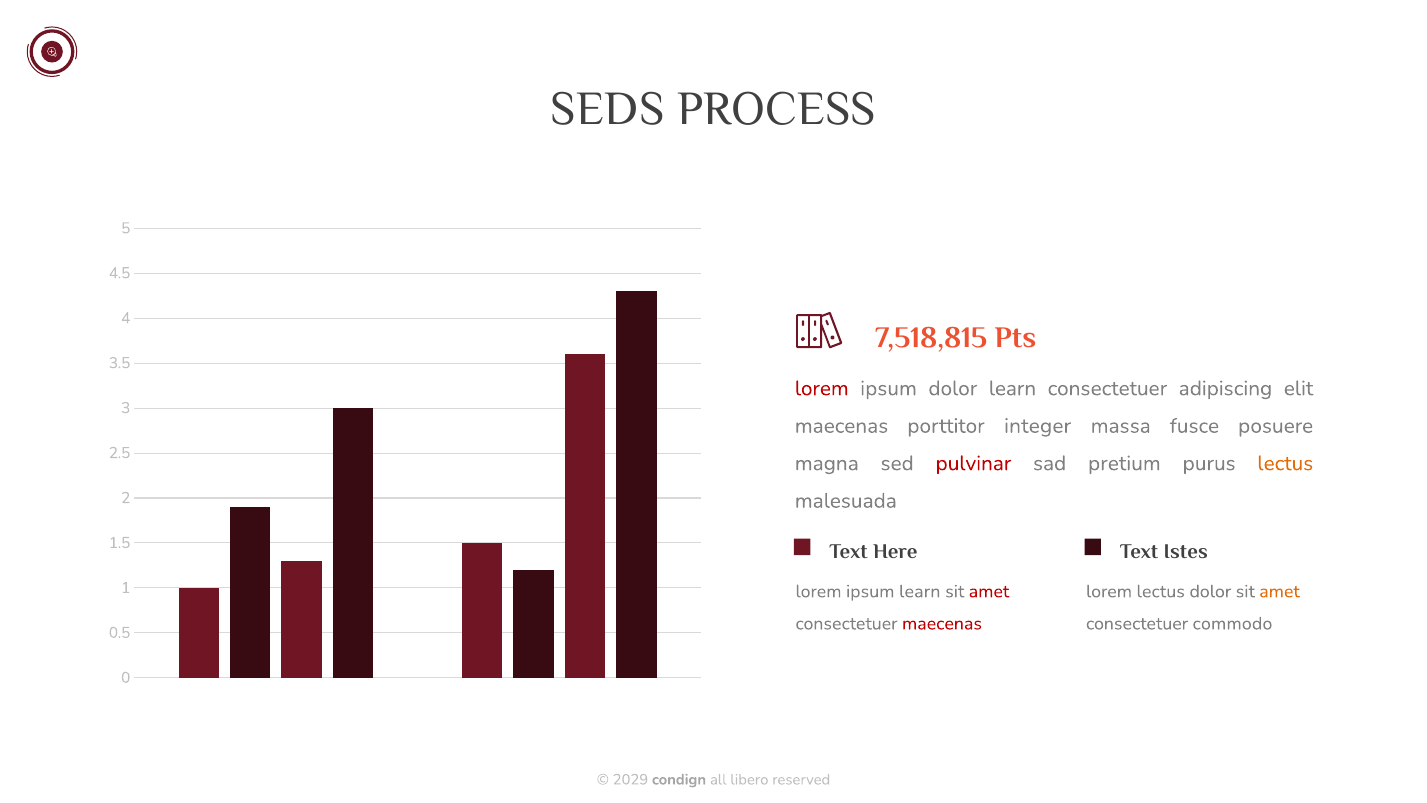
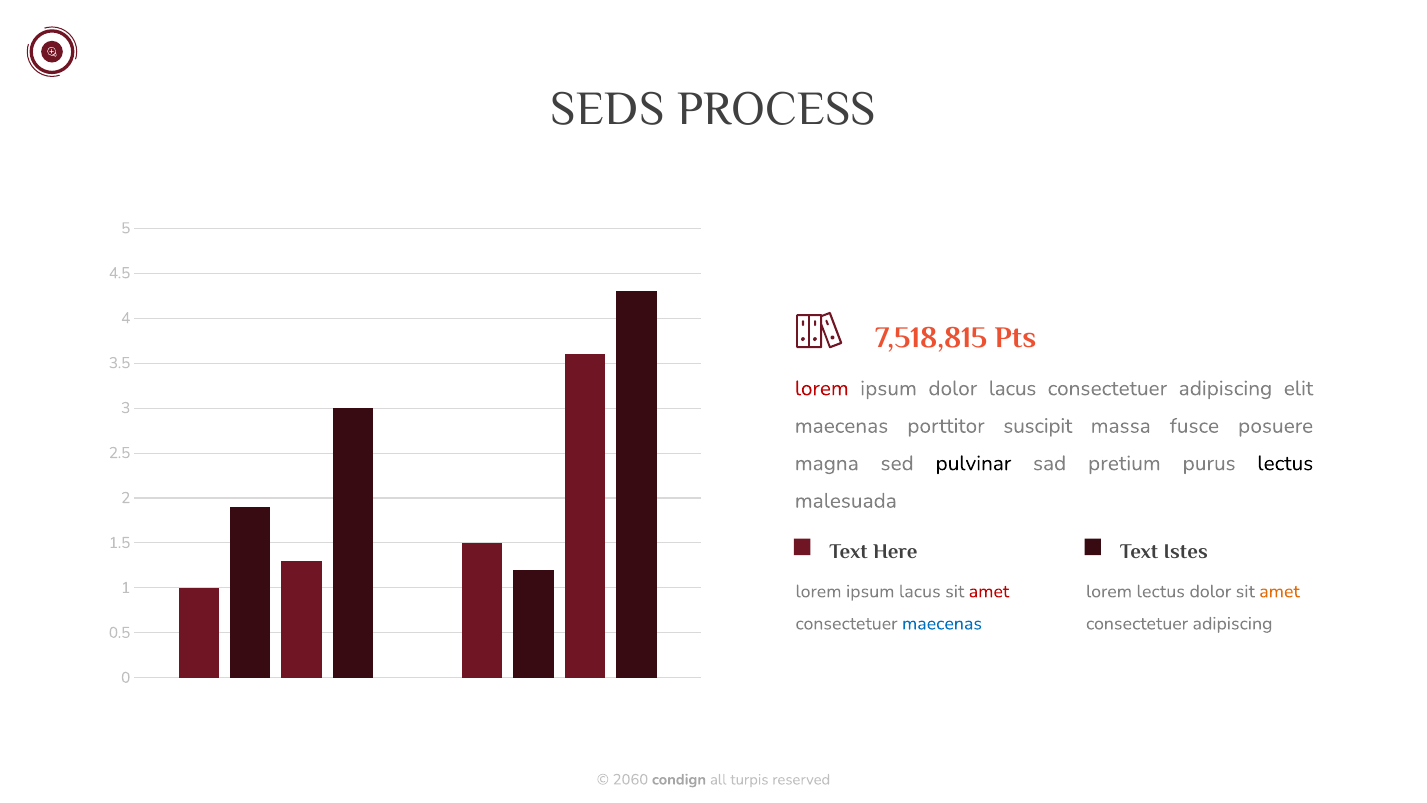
dolor learn: learn -> lacus (1013, 388)
integer: integer -> suscipit (1038, 426)
pulvinar colour: red -> black (973, 463)
lectus colour: orange -> black (1285, 463)
ipsum learn: learn -> lacus (920, 591)
maecenas colour: red -> blue (942, 623)
commodo: commodo -> adipiscing (1233, 623)
2029: 2029 -> 2060 (630, 779)
libero: libero -> turpis (749, 779)
